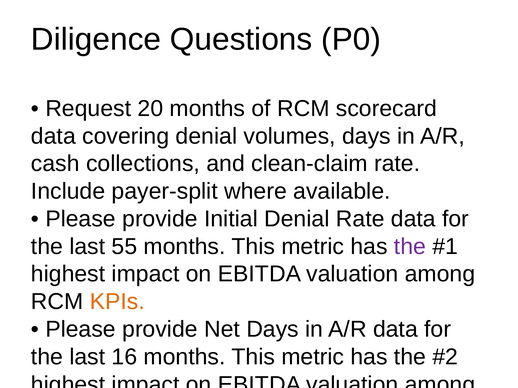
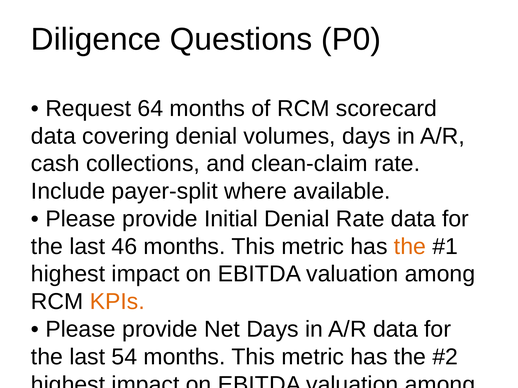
20: 20 -> 64 (150, 109)
55: 55 -> 46 (124, 247)
the colour: purple -> orange (410, 247)
16: 16 -> 54 (124, 357)
